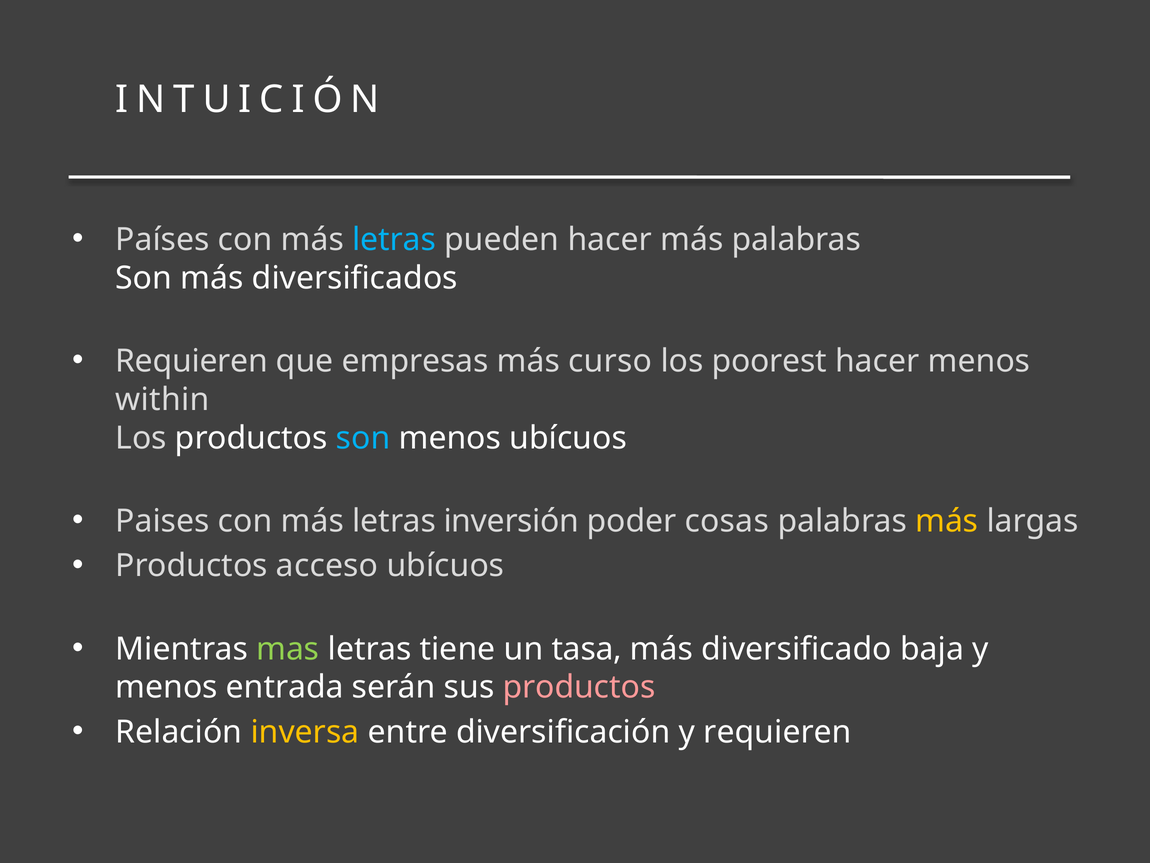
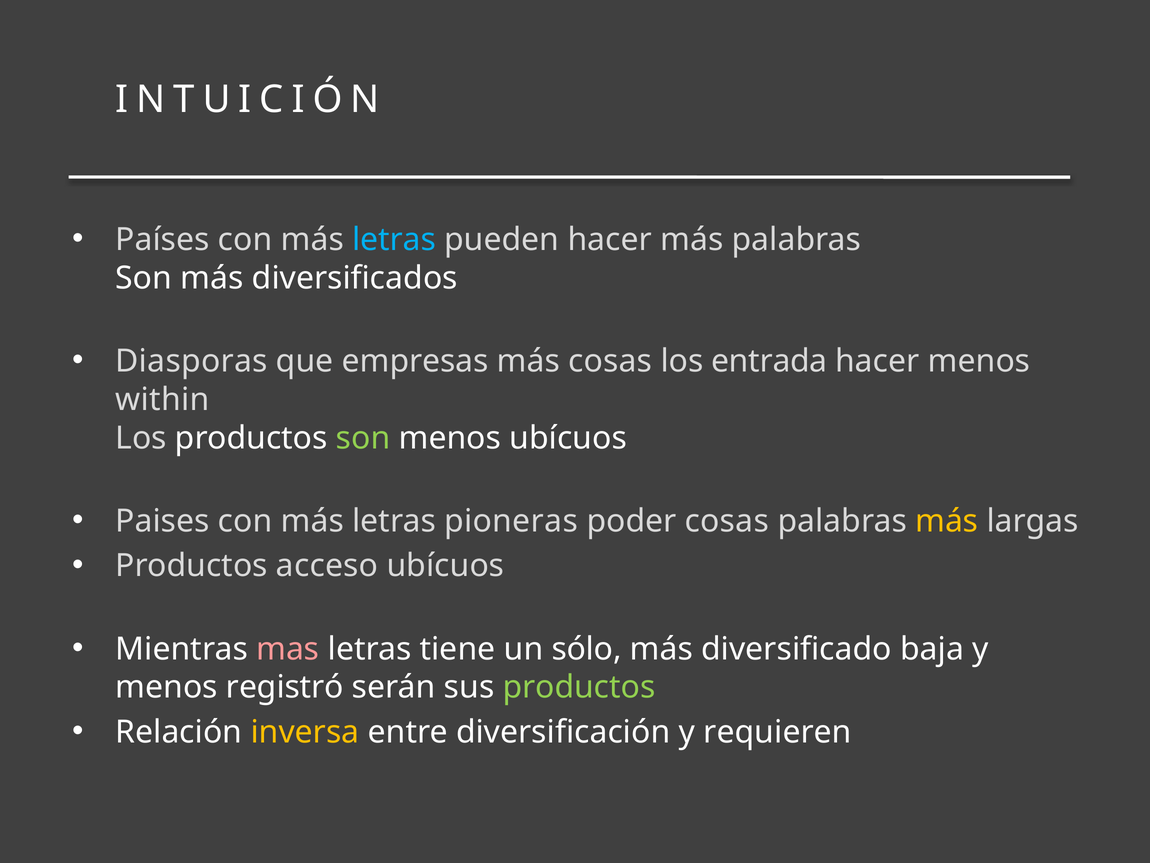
Requieren: Requieren -> Diasporas (191, 361)
más curso: curso -> cosas (610, 361)
poorest: poorest -> entrada (769, 361)
son colour: light blue -> light green (363, 438)
inversión: inversión -> pioneras (511, 521)
mas colour: light green -> pink (288, 649)
tasa: tasa -> sólo (587, 649)
entrada: entrada -> registró (285, 687)
productos colour: pink -> light green (579, 687)
